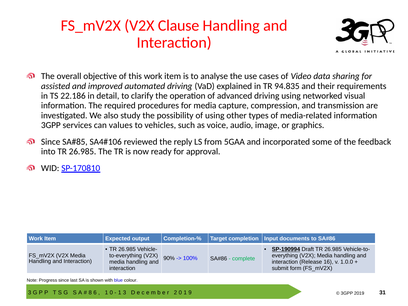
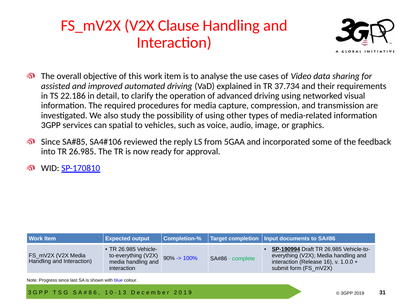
94.835: 94.835 -> 37.734 (287, 86)
values: values -> spatial (121, 125)
